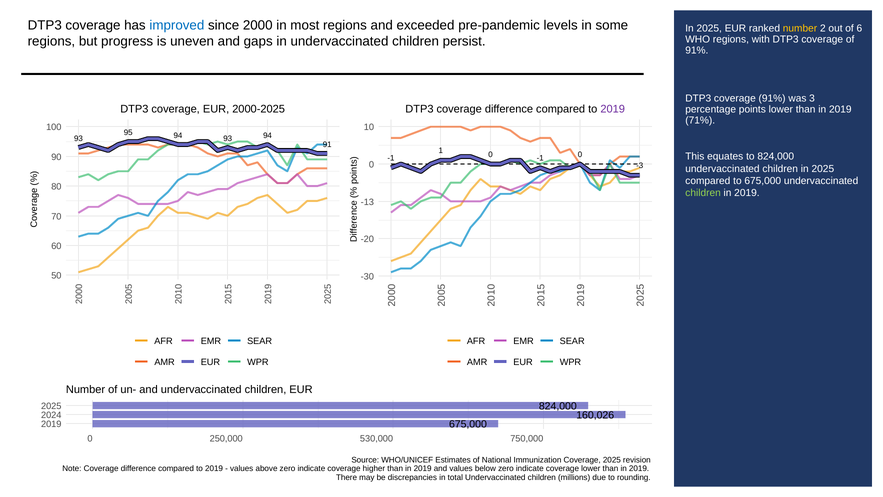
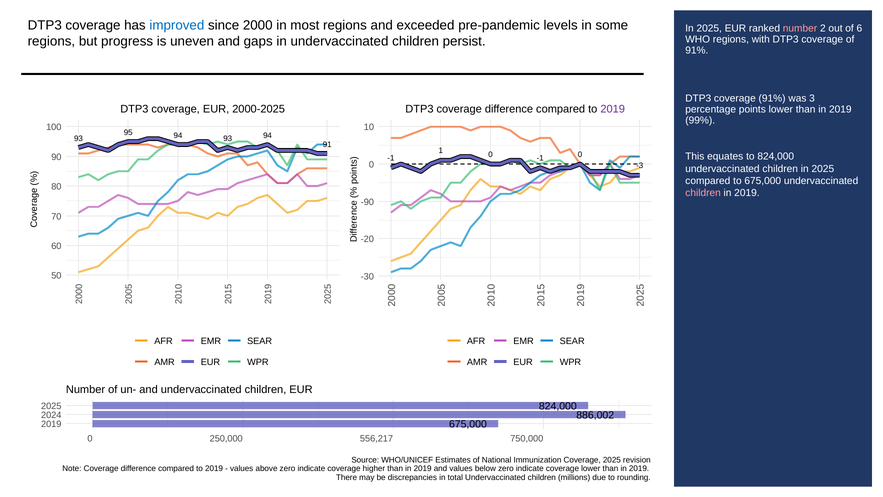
number colour: yellow -> pink (800, 29)
71%: 71% -> 99% (700, 120)
children colour: light green -> pink (703, 193)
-13: -13 -> -90 (367, 202)
160,026: 160,026 -> 886,002 (595, 415)
530,000: 530,000 -> 556,217 (377, 438)
